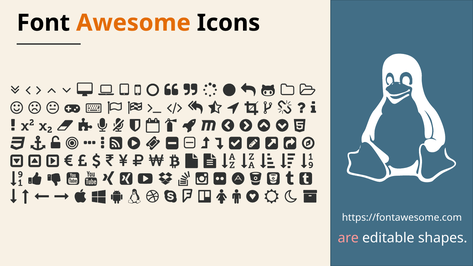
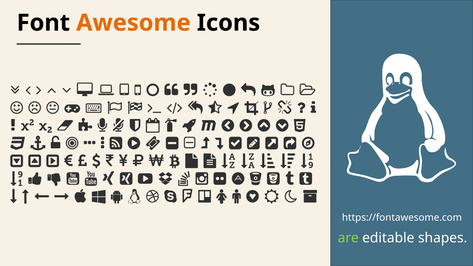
are colour: pink -> light green (348, 238)
